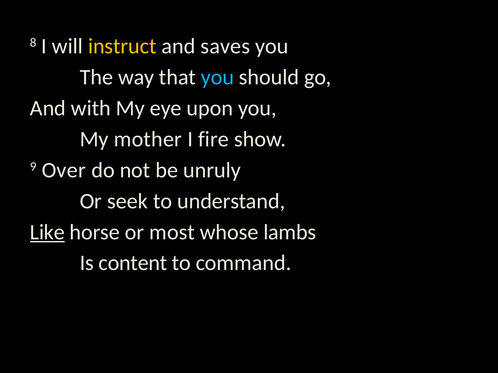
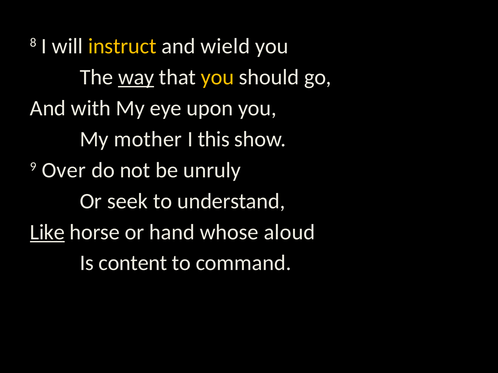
saves: saves -> wield (225, 46)
way underline: none -> present (136, 77)
you colour: light blue -> yellow (217, 77)
fire: fire -> this (214, 139)
most: most -> hand (172, 232)
lambs: lambs -> aloud (290, 232)
